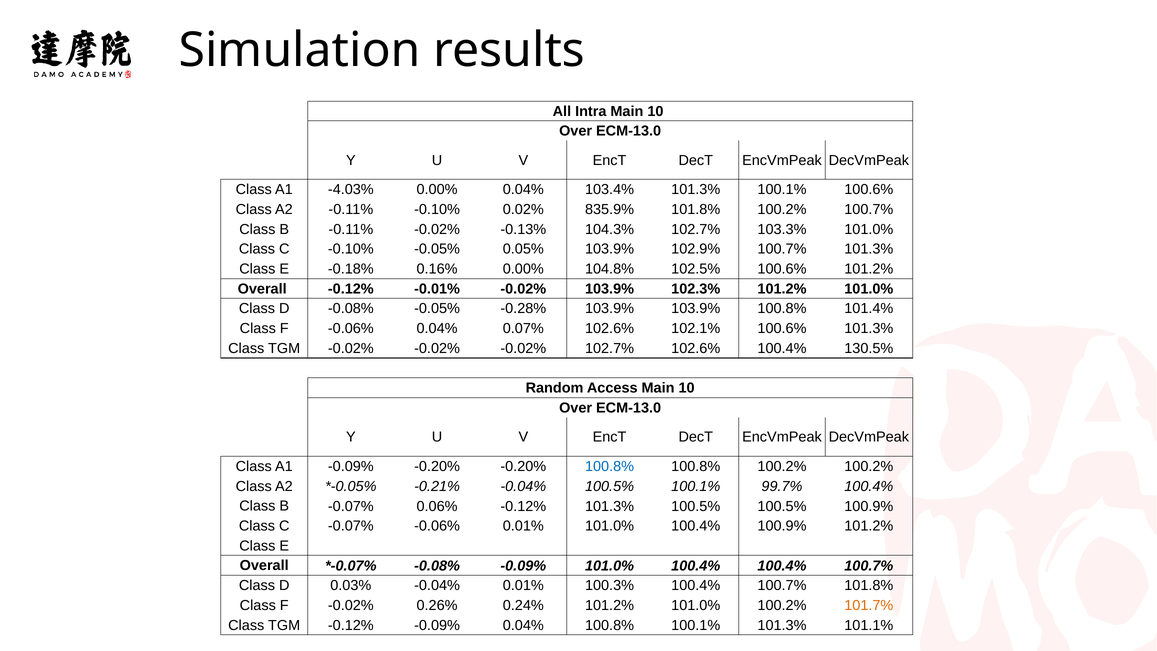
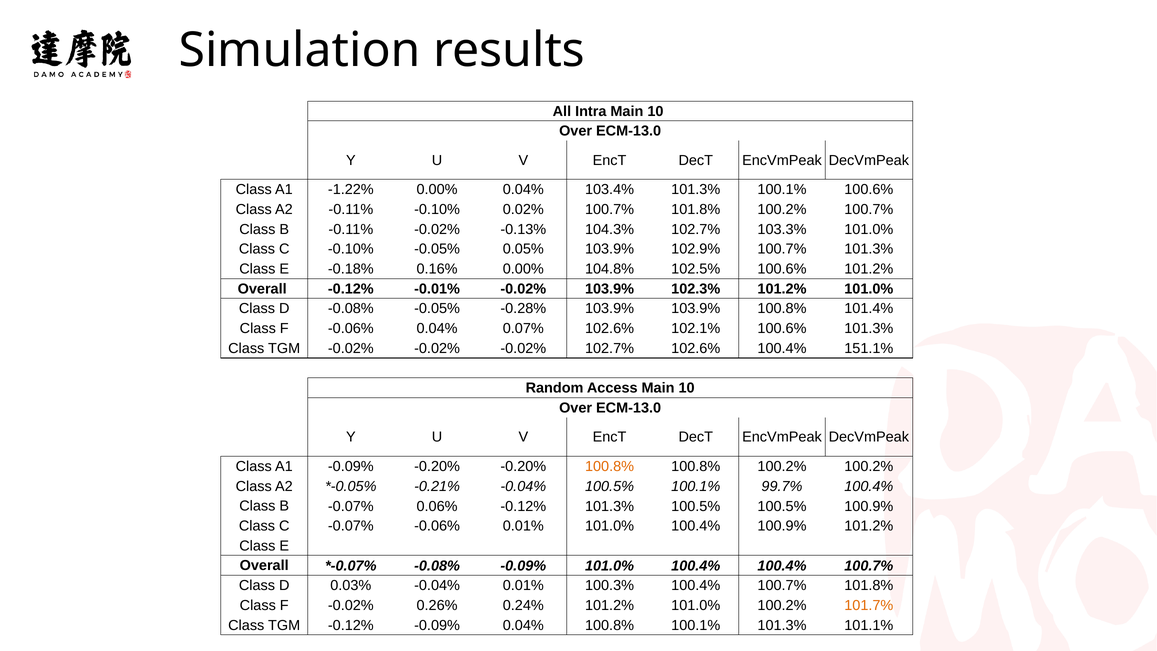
-4.03%: -4.03% -> -1.22% (351, 190)
0.02% 835.9%: 835.9% -> 100.7% (610, 209)
130.5%: 130.5% -> 151.1% (869, 348)
100.8% colour: blue -> orange (610, 466)
